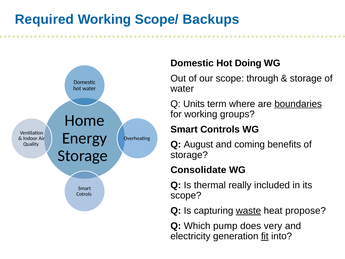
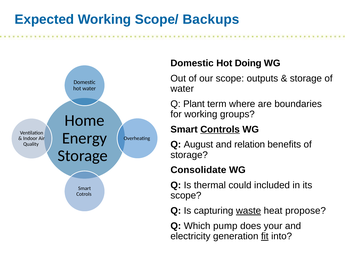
Required: Required -> Expected (44, 19)
through: through -> outputs (262, 78)
Units: Units -> Plant (194, 104)
boundaries underline: present -> none (298, 104)
Controls underline: none -> present (220, 129)
coming: coming -> relation (250, 144)
really: really -> could (240, 185)
very: very -> your (273, 226)
